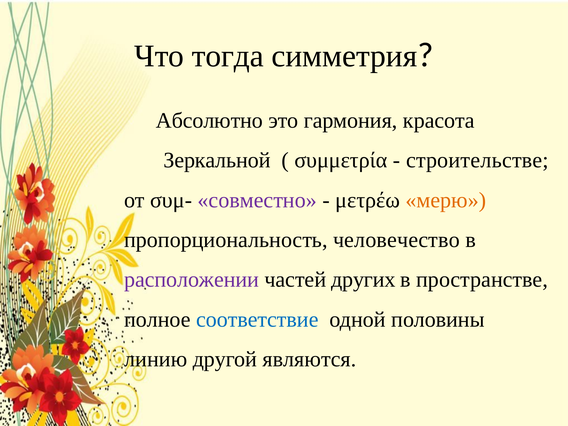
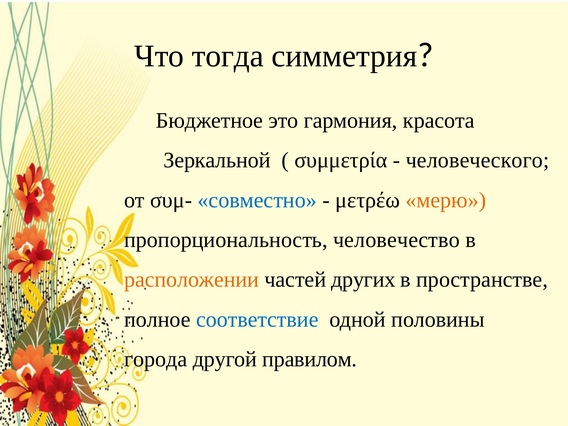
Абсолютно: Абсолютно -> Бюджетное (209, 121)
строительстве: строительстве -> человеческого (477, 160)
совместно colour: purple -> blue (257, 200)
расположении colour: purple -> orange (192, 280)
линию: линию -> города (156, 359)
являются: являются -> правилом (310, 359)
